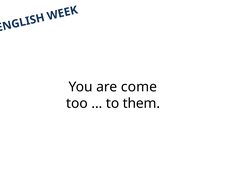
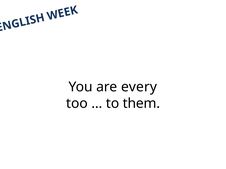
come: come -> every (139, 87)
